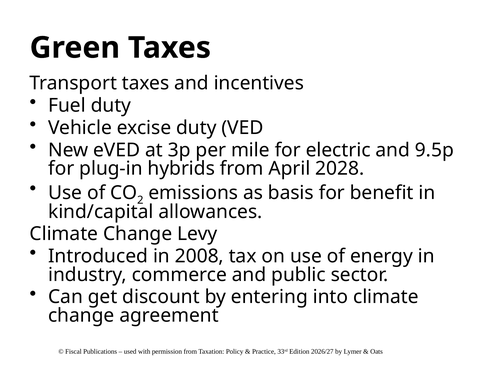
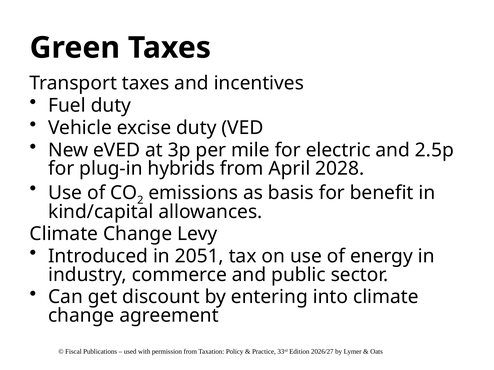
9.5p: 9.5p -> 2.5p (434, 150)
2008: 2008 -> 2051 (199, 257)
